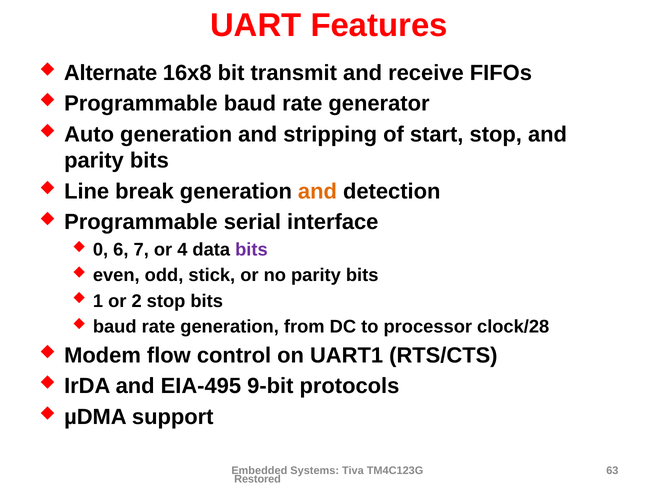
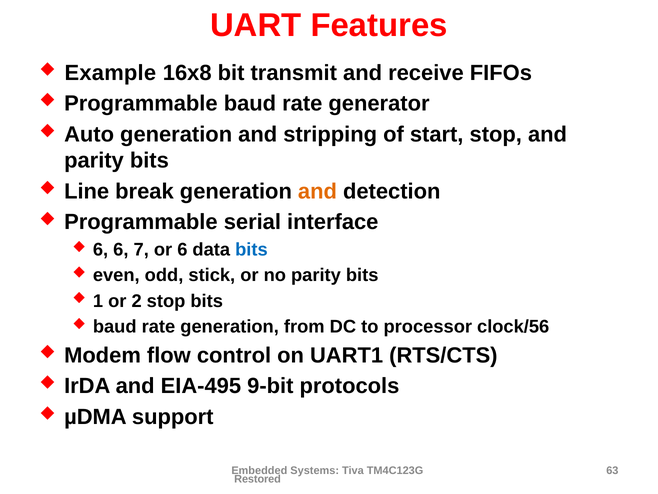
Alternate: Alternate -> Example (110, 73)
0: 0 -> 6 (101, 249)
or 4: 4 -> 6 (182, 249)
bits colour: purple -> blue (251, 249)
clock/28: clock/28 -> clock/56 (513, 326)
